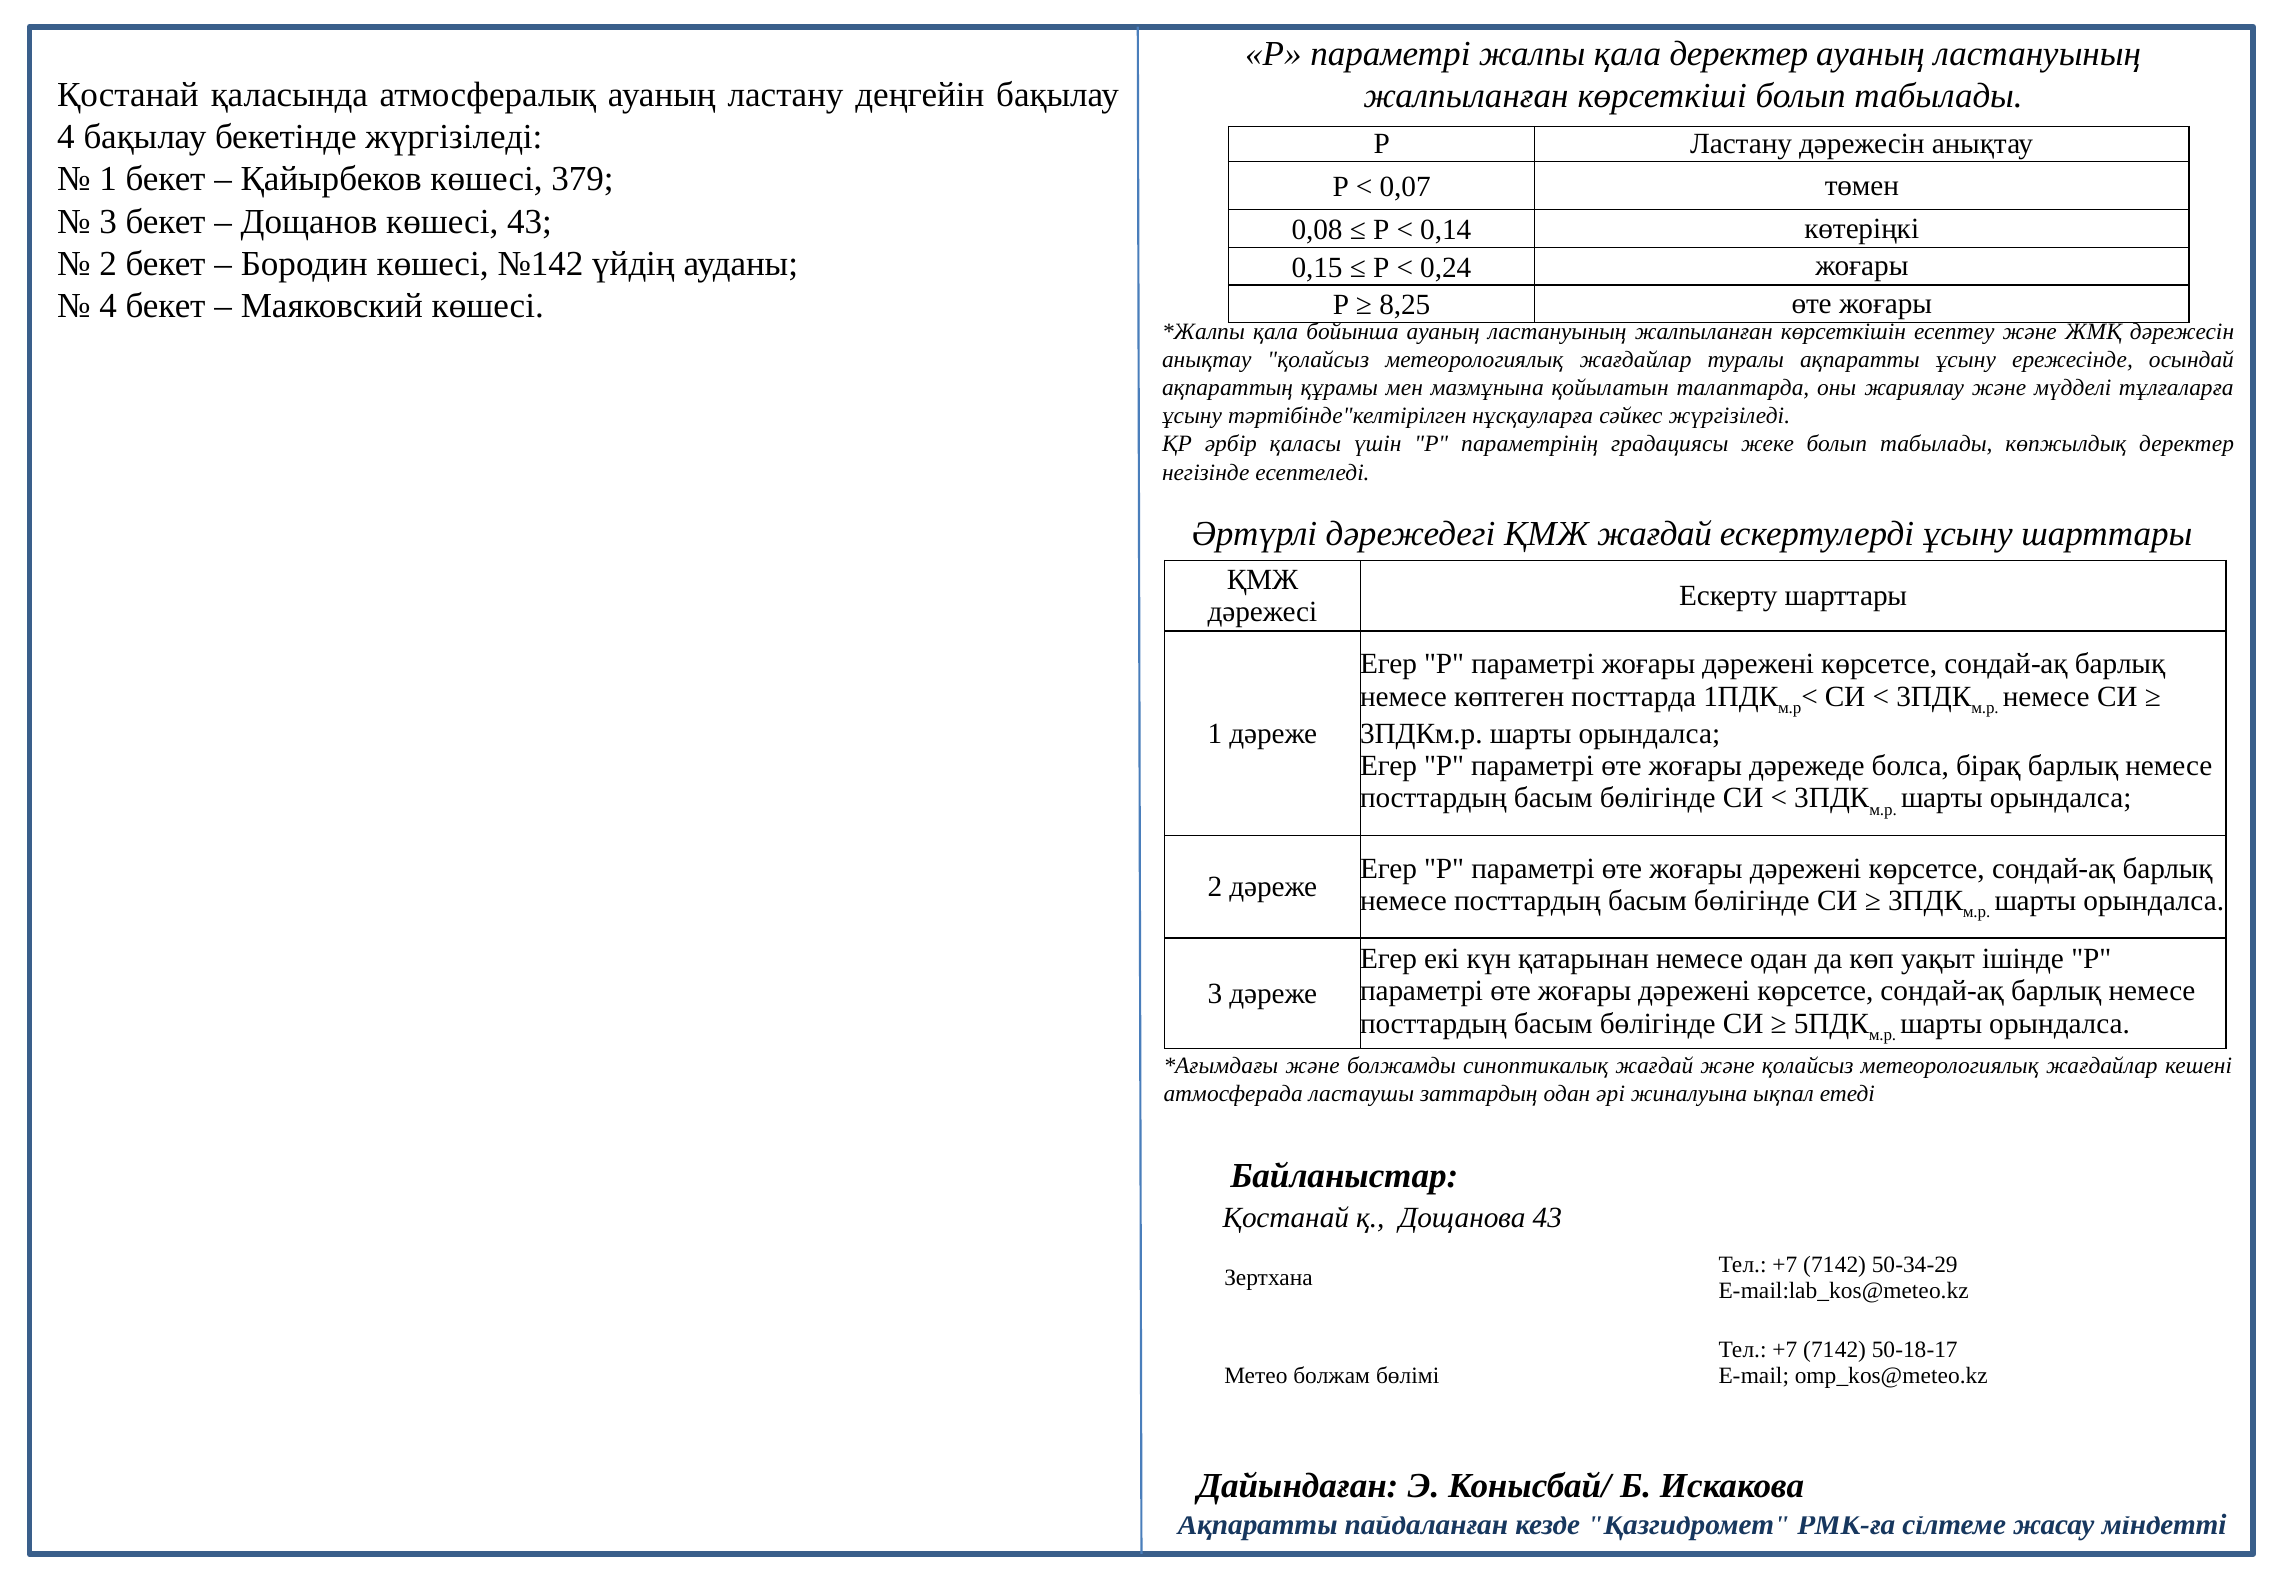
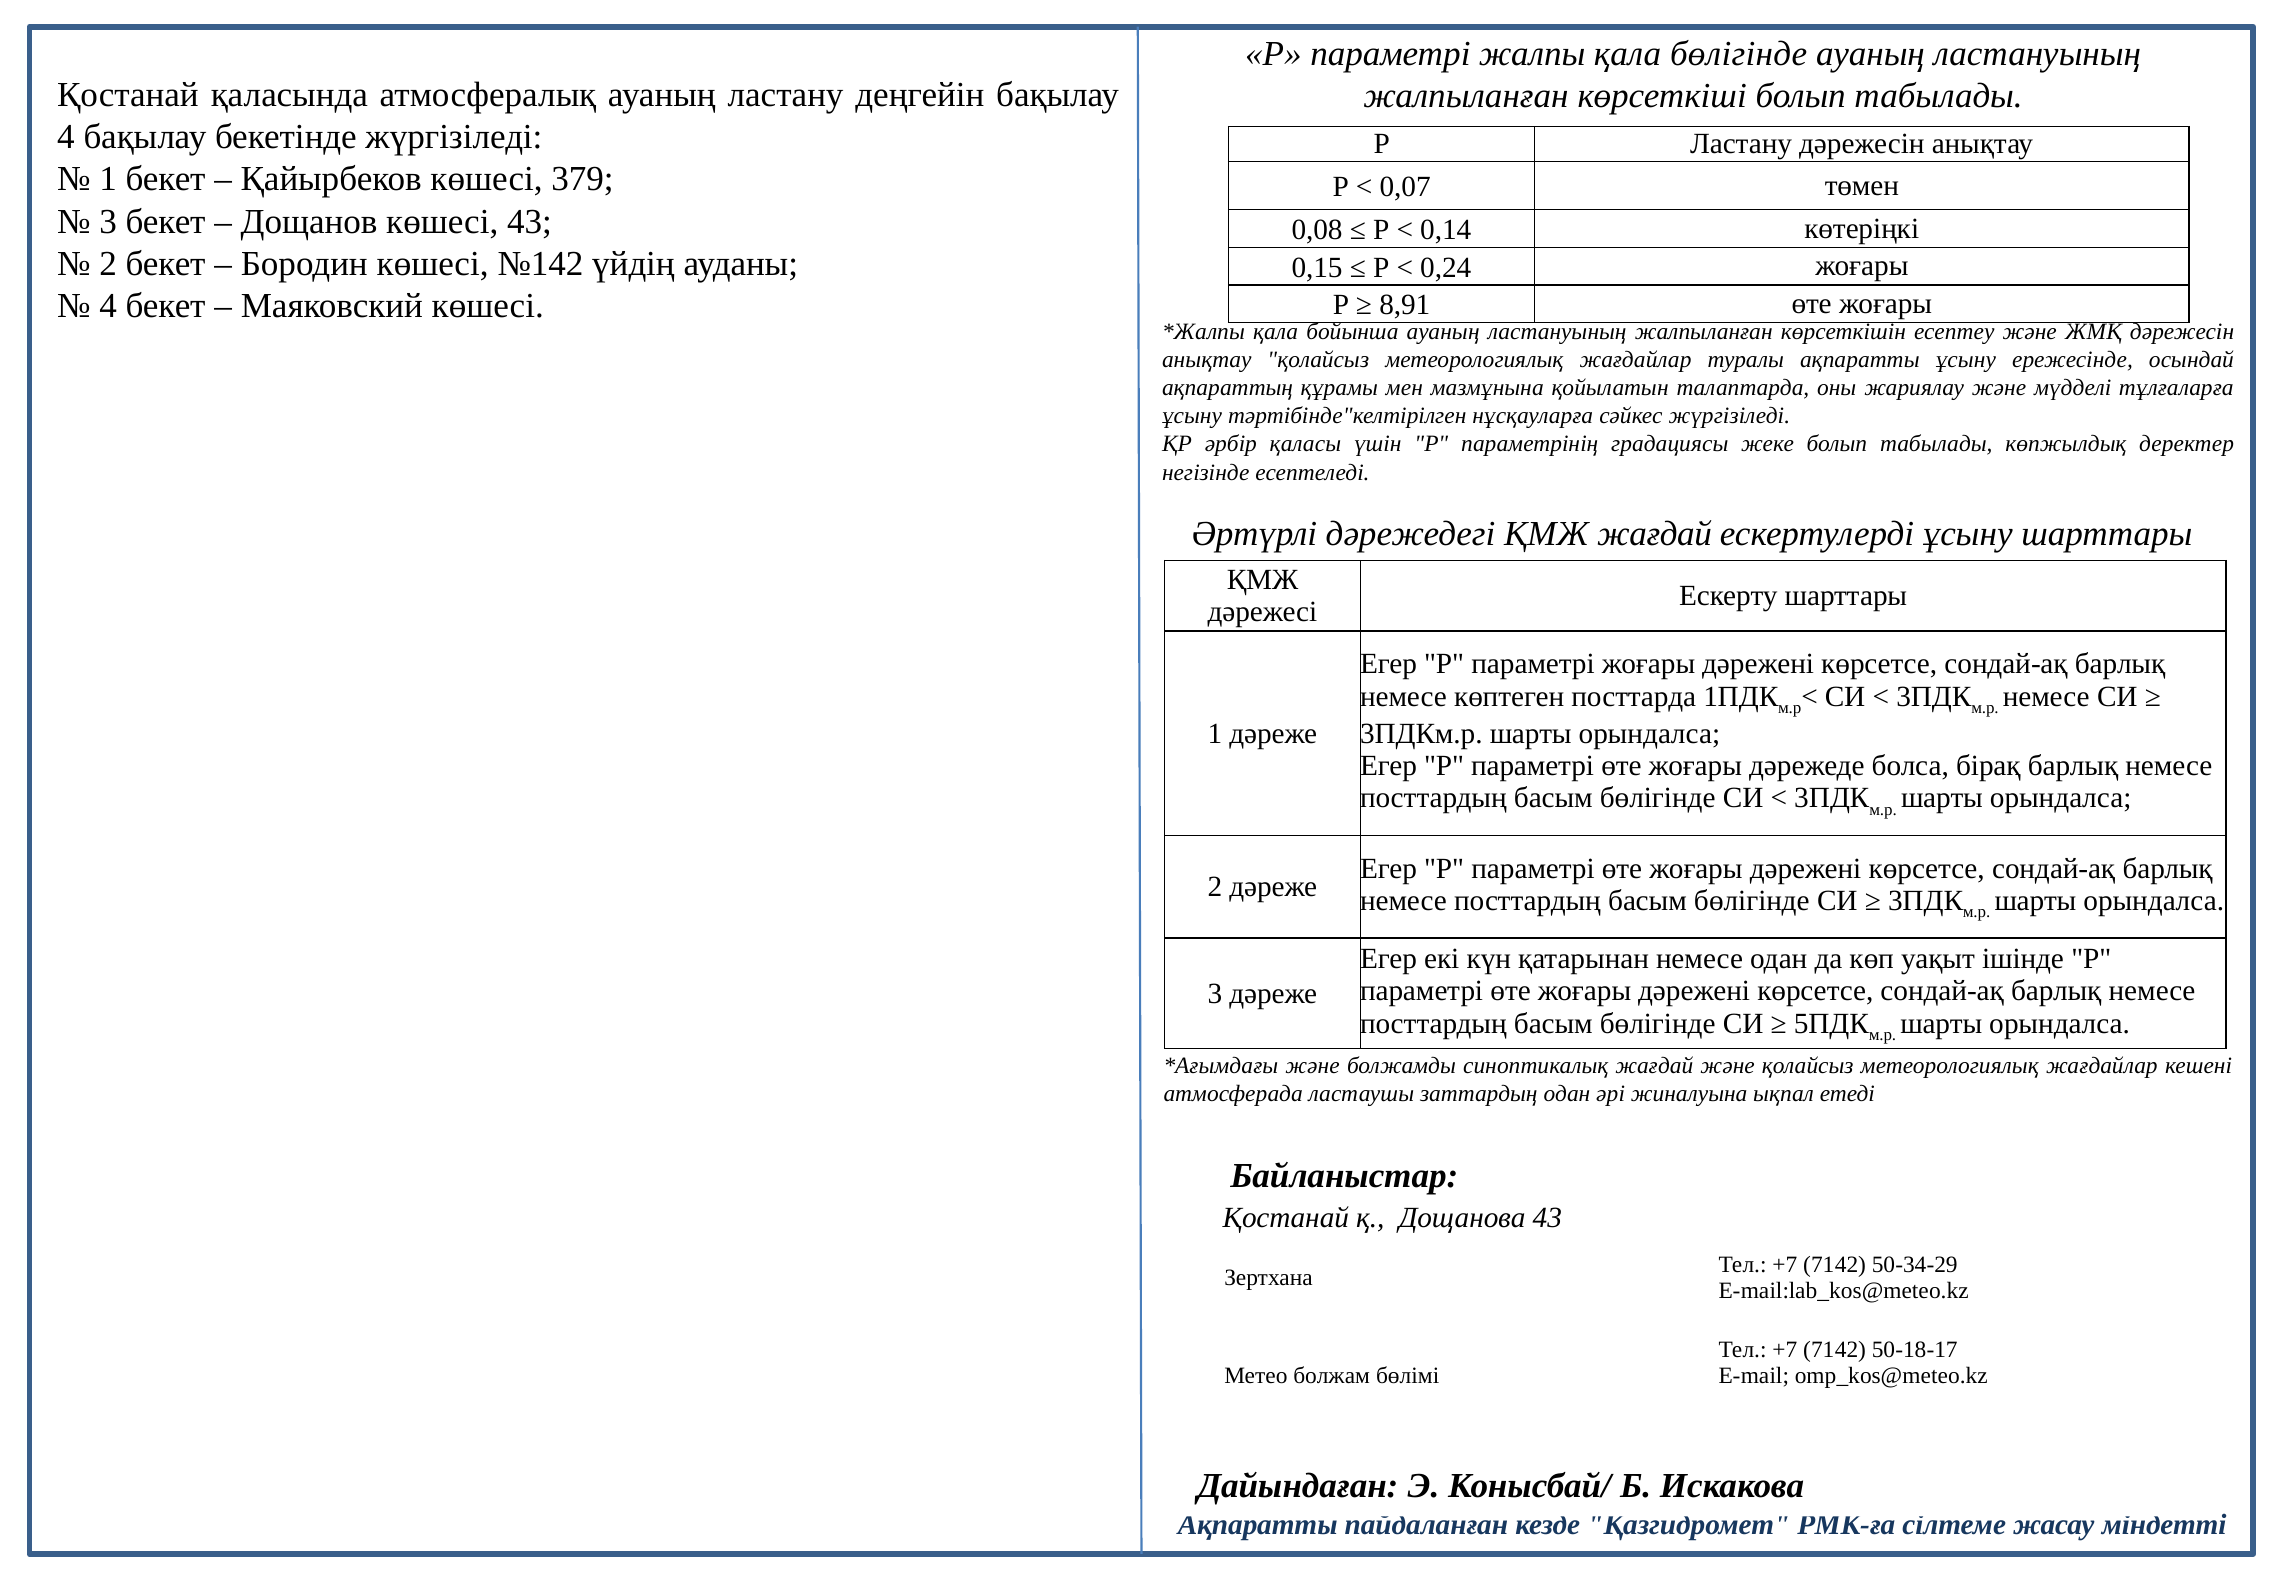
қала деректер: деректер -> бөлігінде (1739, 54)
8,25: 8,25 -> 8,91 (1405, 305)
